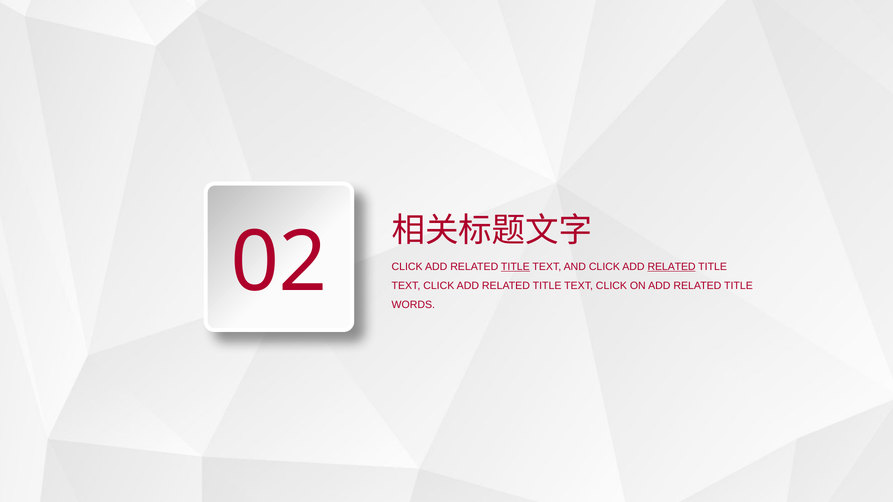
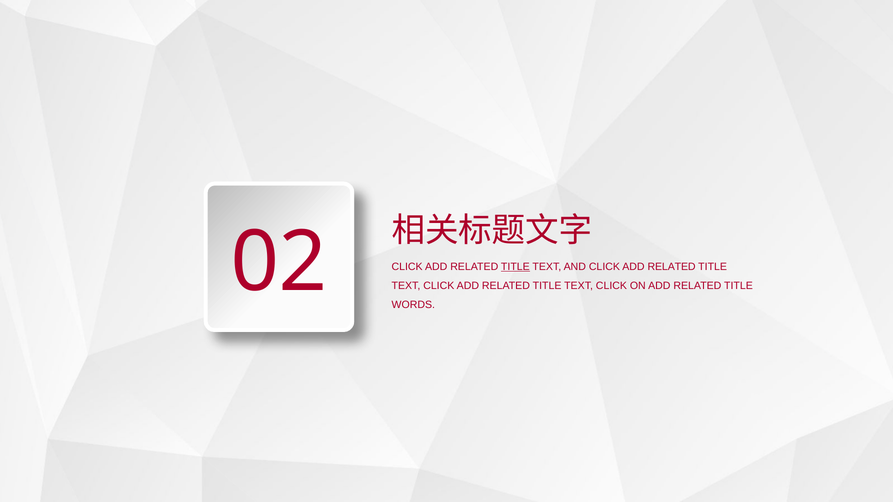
RELATED underline: present -> none (672, 267)
